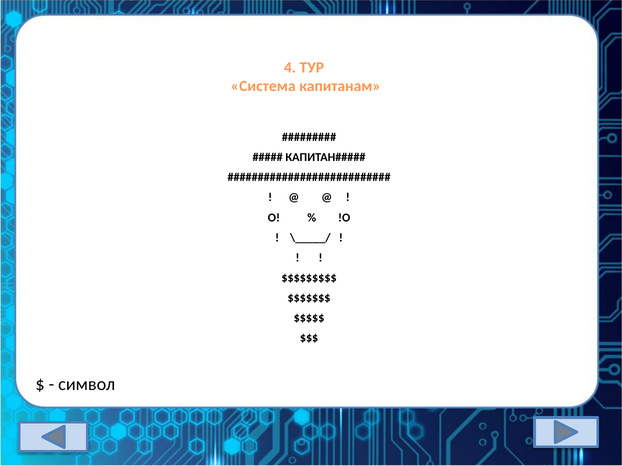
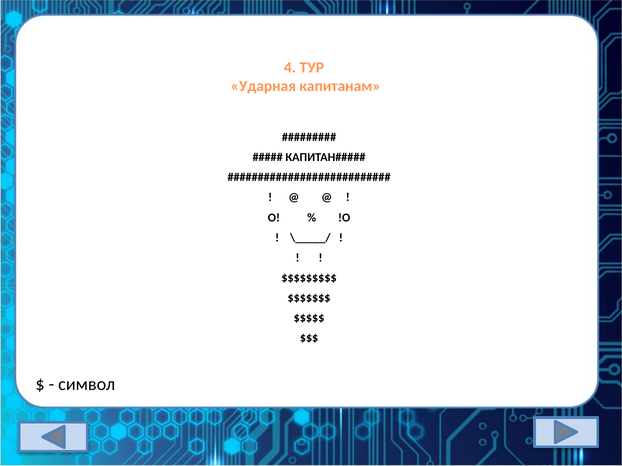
Система: Система -> Ударная (263, 86)
